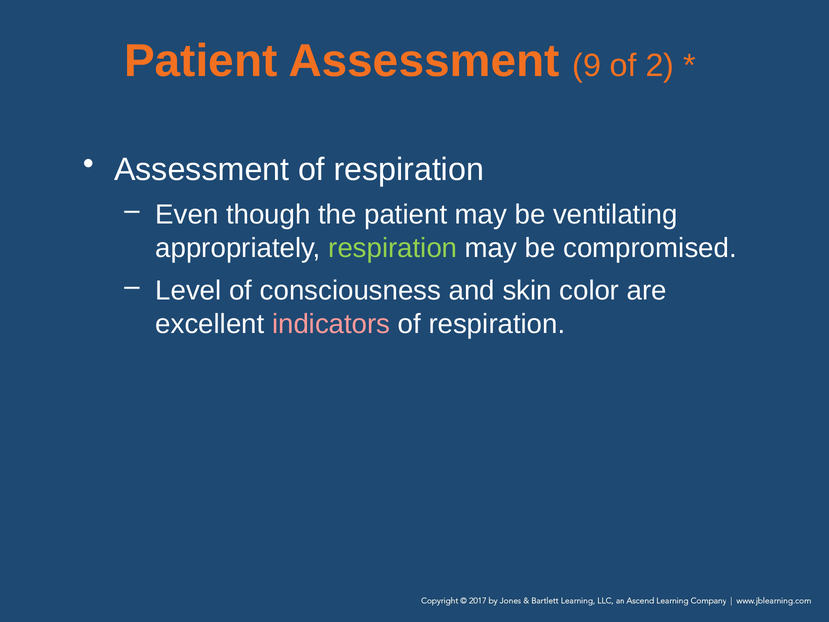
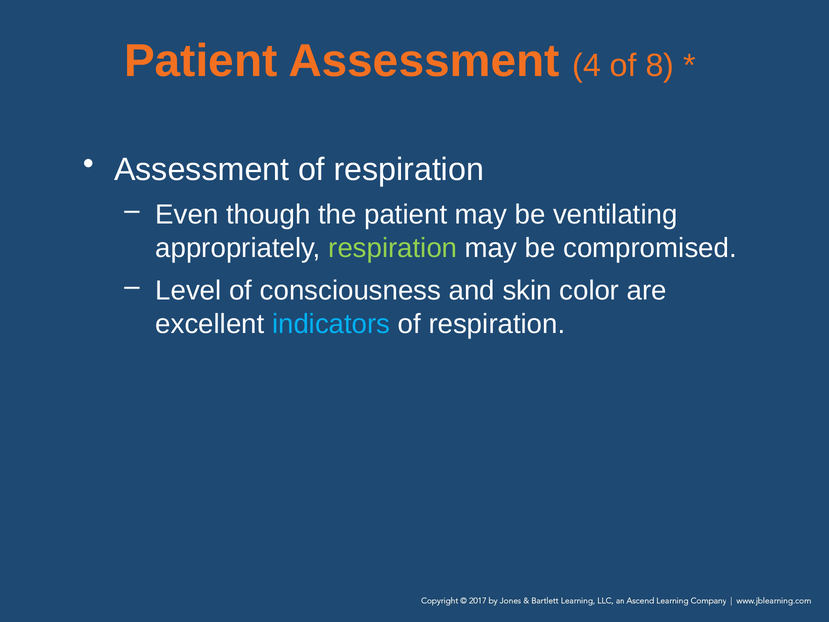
9: 9 -> 4 (587, 66)
2: 2 -> 8 (660, 66)
indicators colour: pink -> light blue (331, 324)
